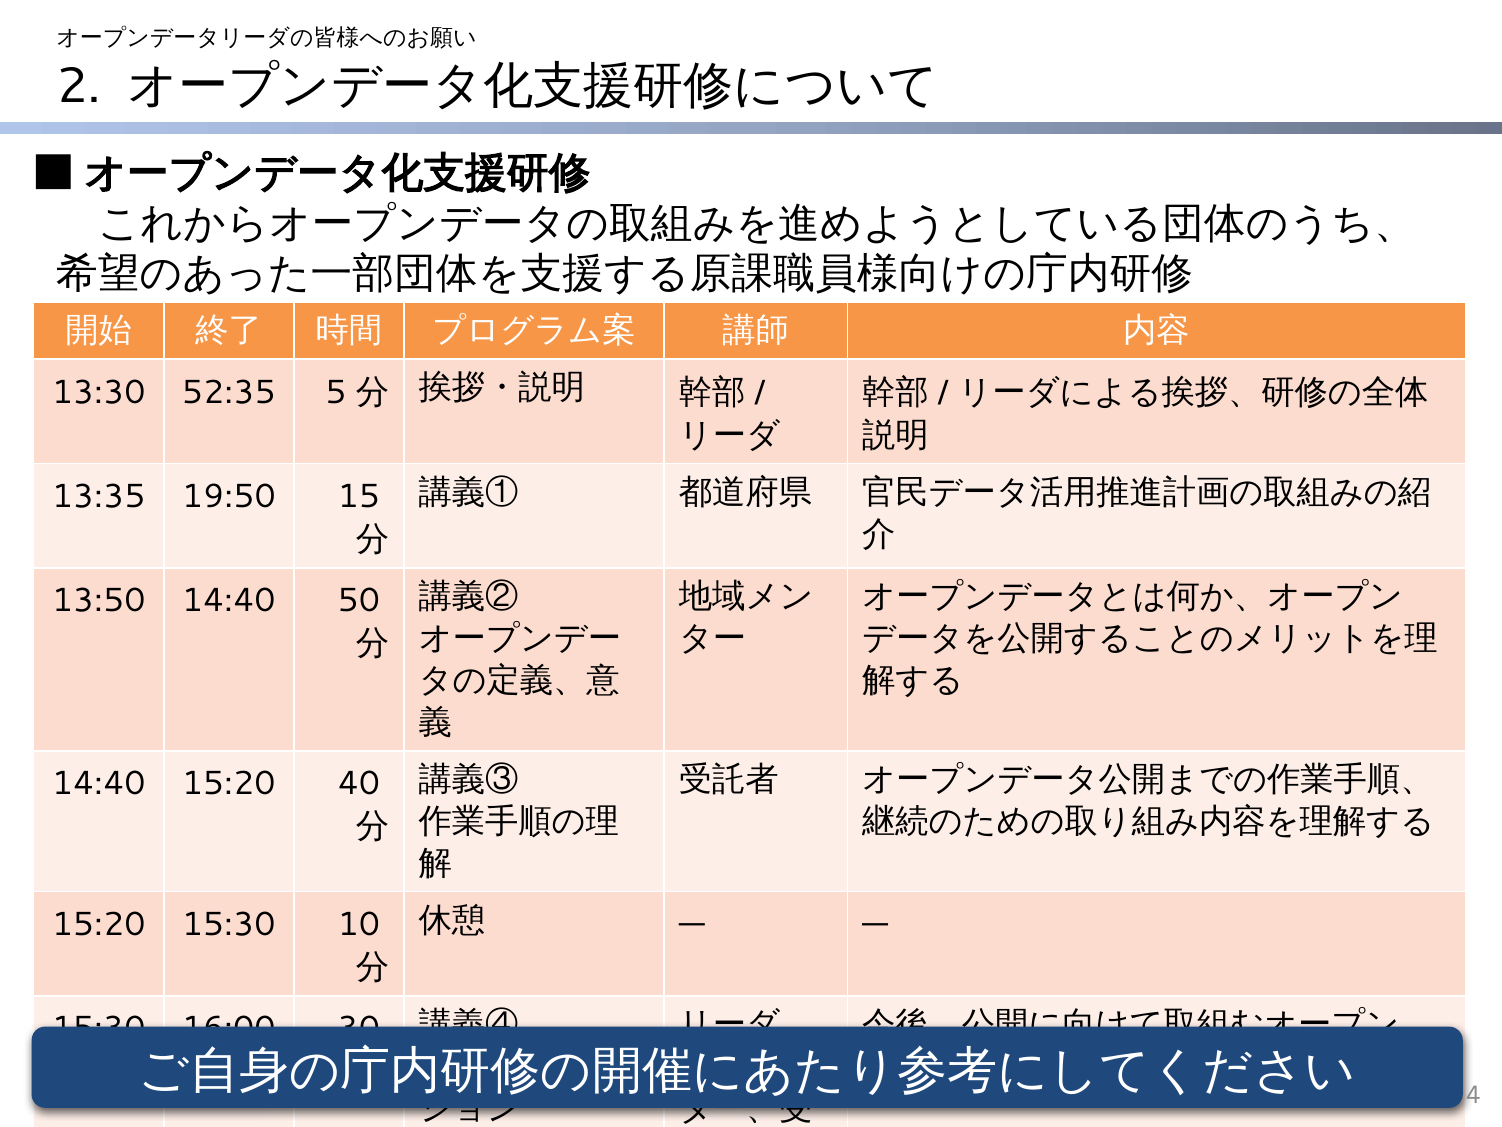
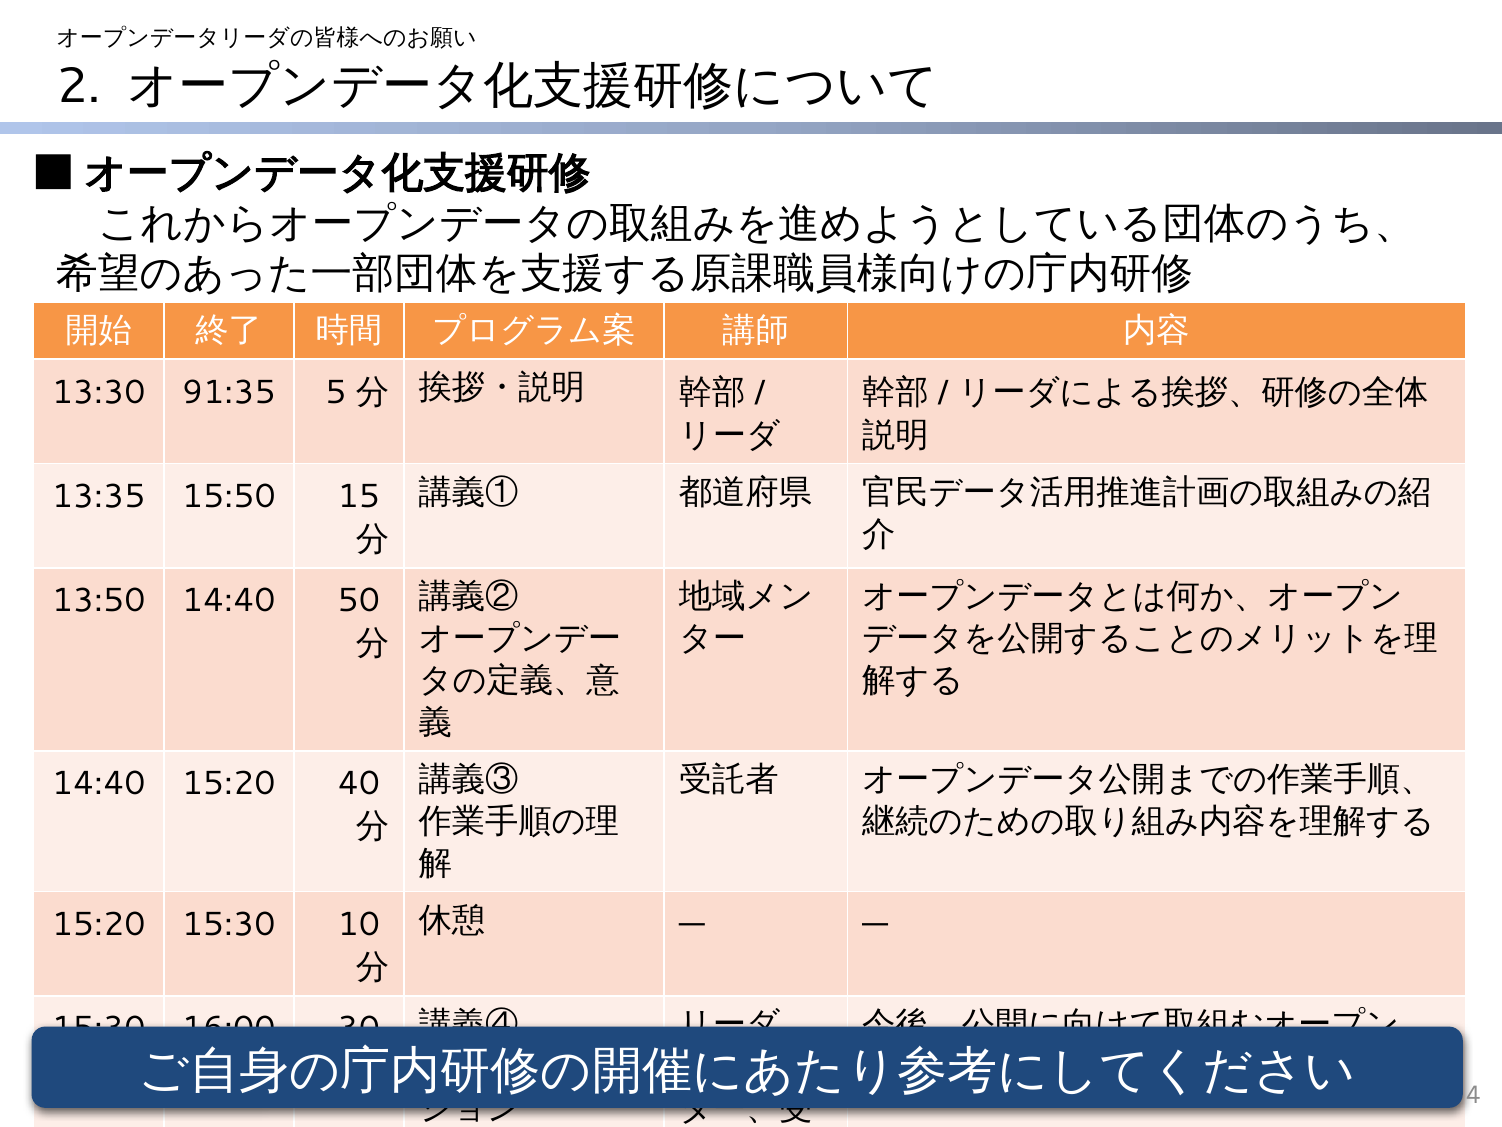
52:35: 52:35 -> 91:35 (229, 392)
19:50: 19:50 -> 15:50 (229, 496)
